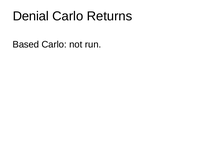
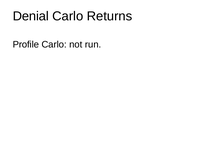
Based: Based -> Profile (26, 44)
